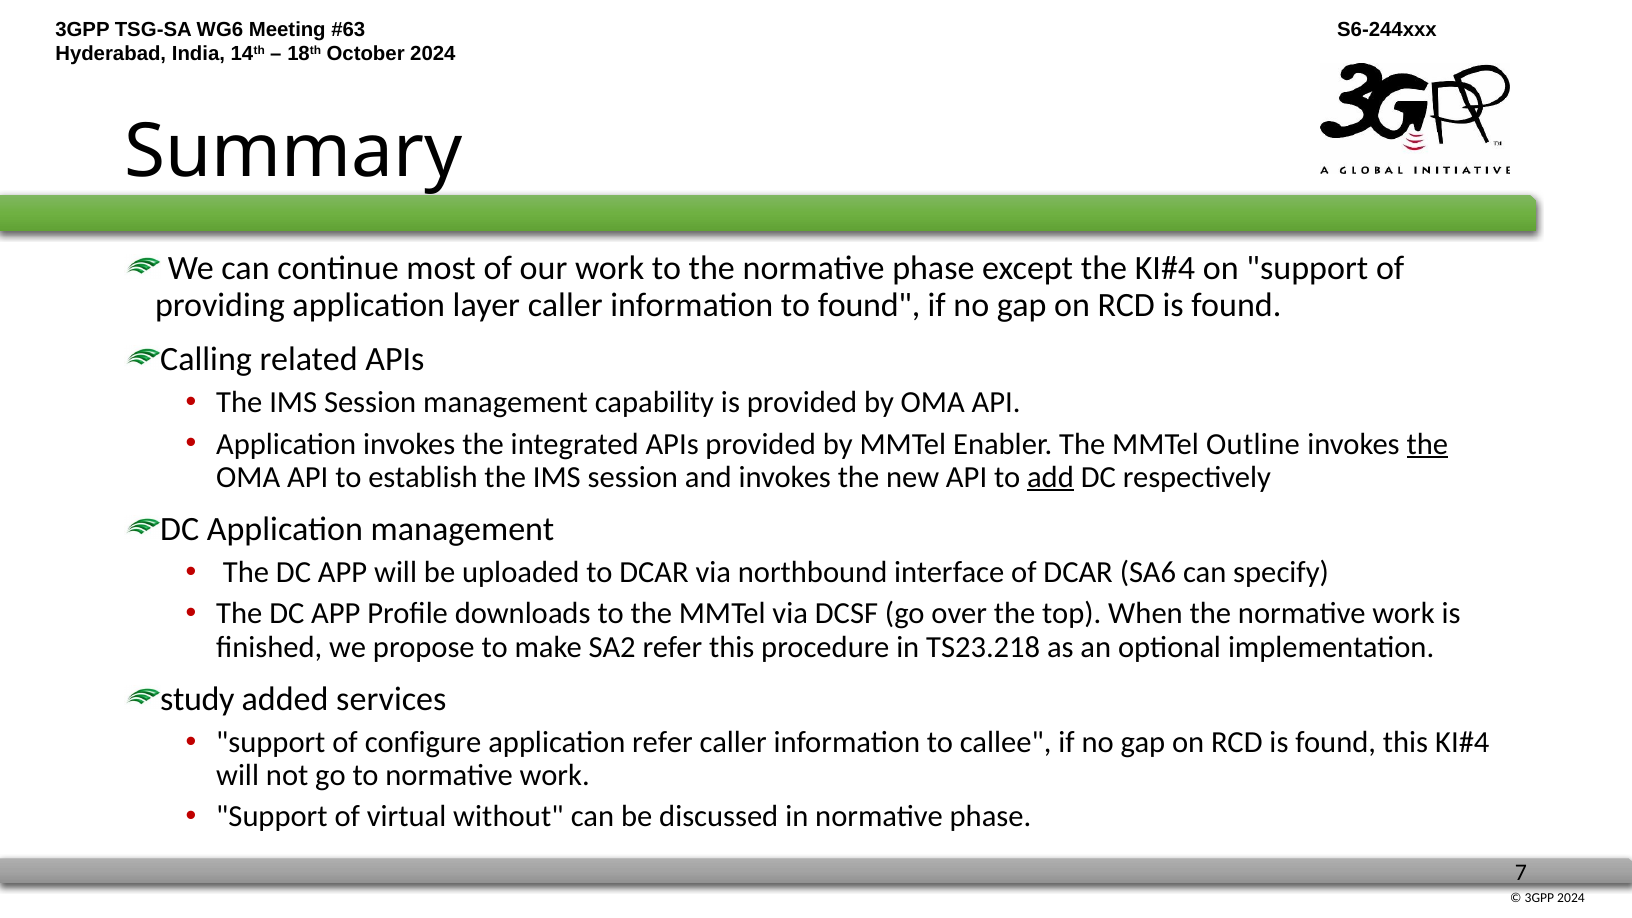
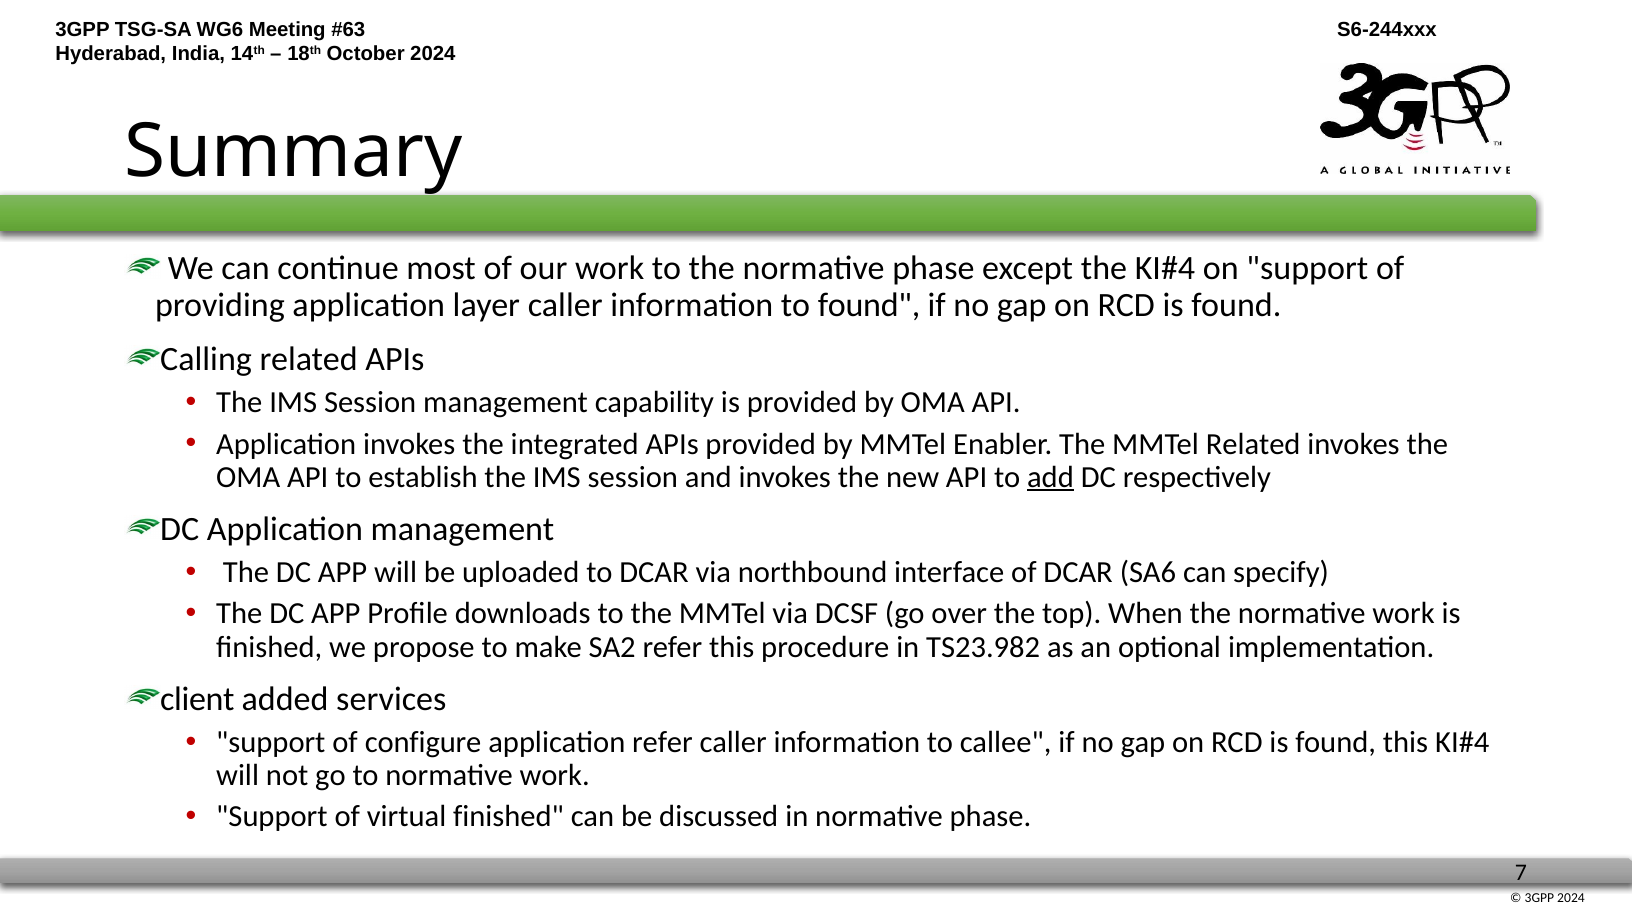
MMTel Outline: Outline -> Related (1253, 444)
the underline: present -> none (1427, 444)
TS23.218: TS23.218 -> TS23.982 (983, 647)
study: study -> client (197, 699)
virtual without: without -> finished (509, 817)
